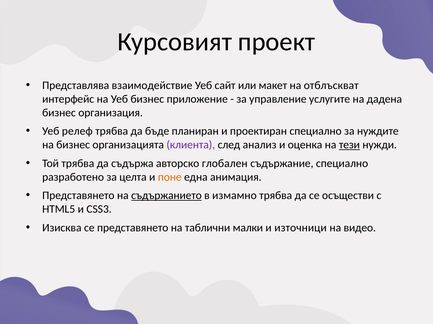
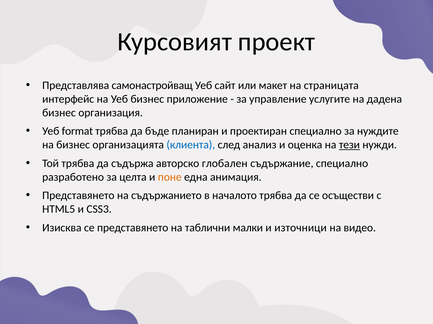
взаимодействие: взаимодействие -> самонастройващ (152, 86)
отблъскват: отблъскват -> страницата (331, 86)
релеф: релеф -> format (77, 132)
клиента colour: purple -> blue (191, 145)
съдържанието underline: present -> none (166, 196)
измамно: измамно -> началото (234, 196)
